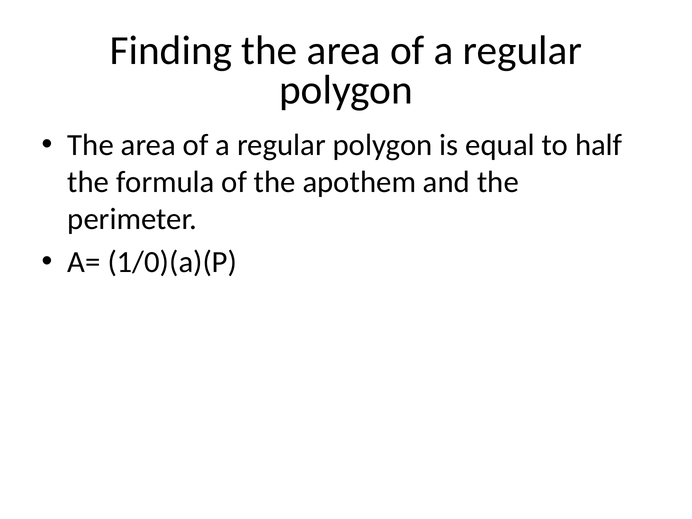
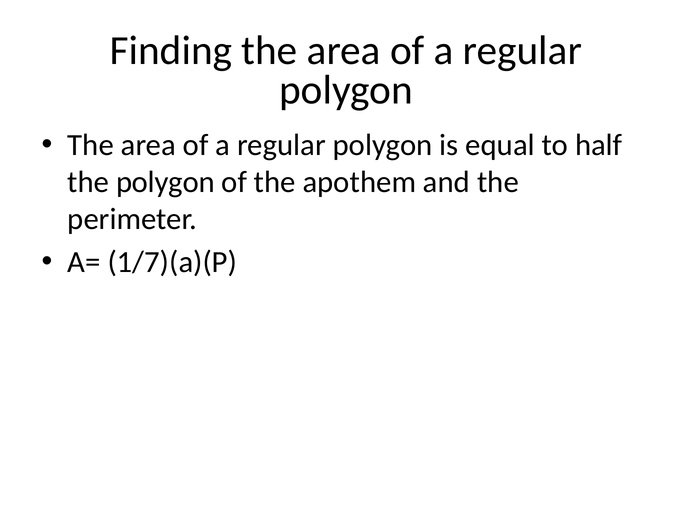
the formula: formula -> polygon (165, 182)
1/0)(a)(P: 1/0)(a)(P -> 1/7)(a)(P (172, 262)
